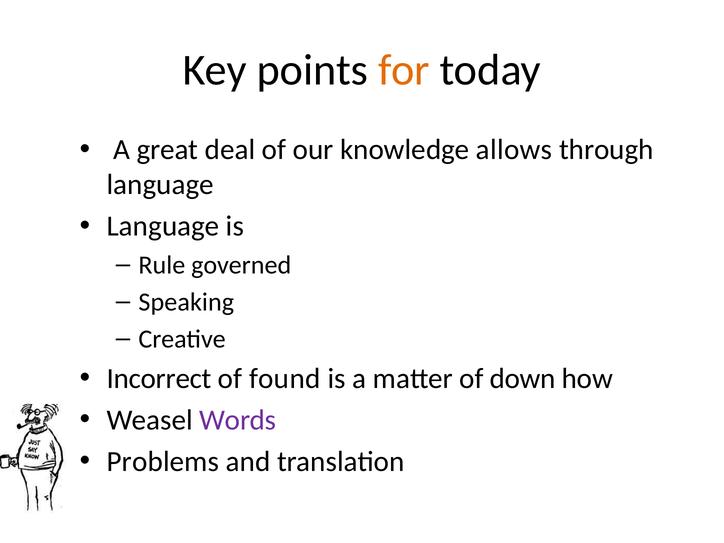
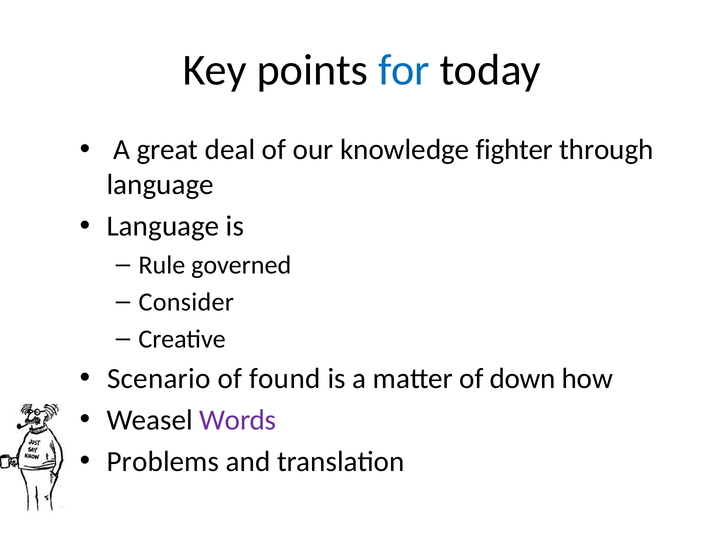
for colour: orange -> blue (404, 70)
allows: allows -> fighter (514, 150)
Speaking: Speaking -> Consider (186, 302)
Incorrect: Incorrect -> Scenario (159, 379)
